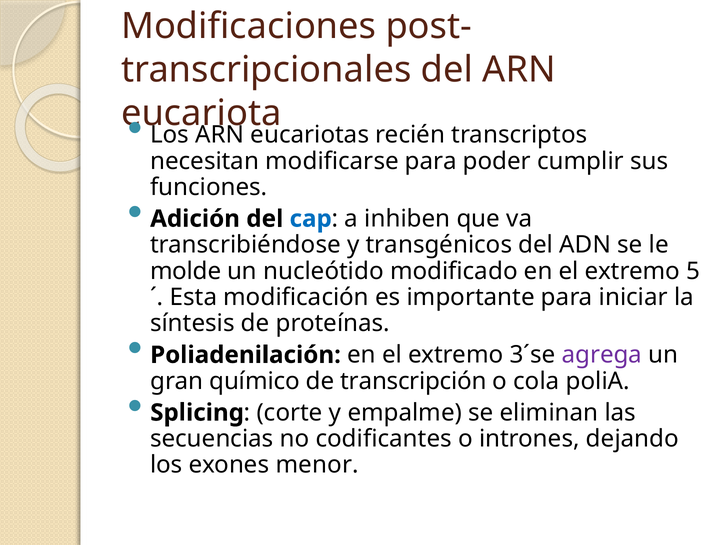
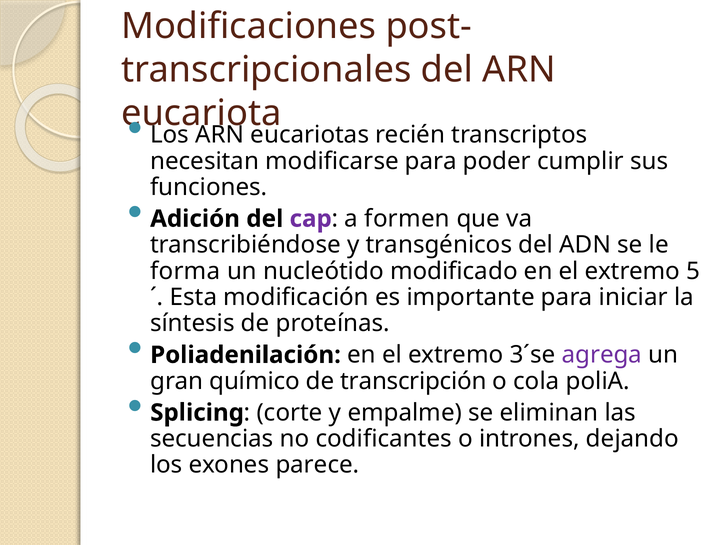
cap colour: blue -> purple (311, 219)
inhiben: inhiben -> formen (407, 219)
molde: molde -> forma (185, 271)
menor: menor -> parece (317, 465)
